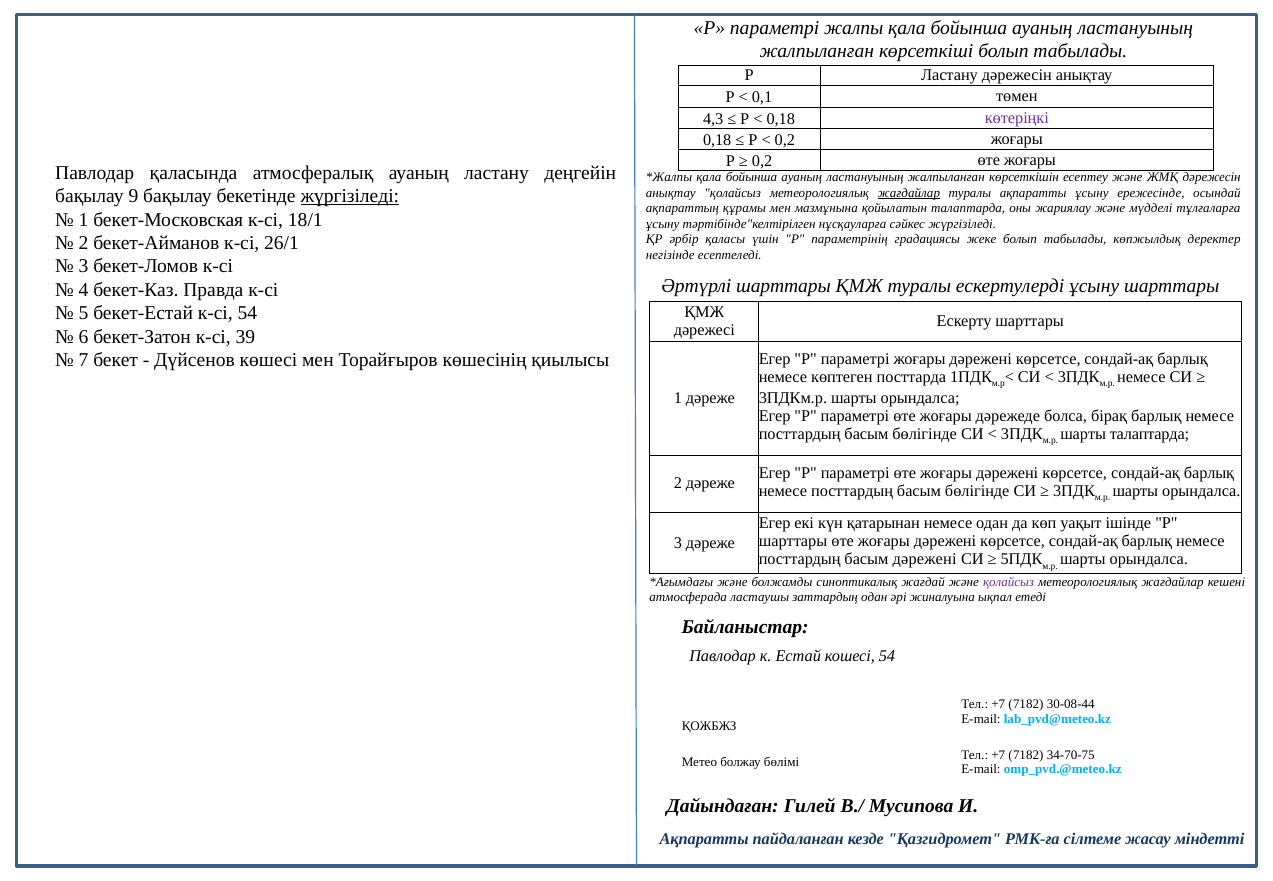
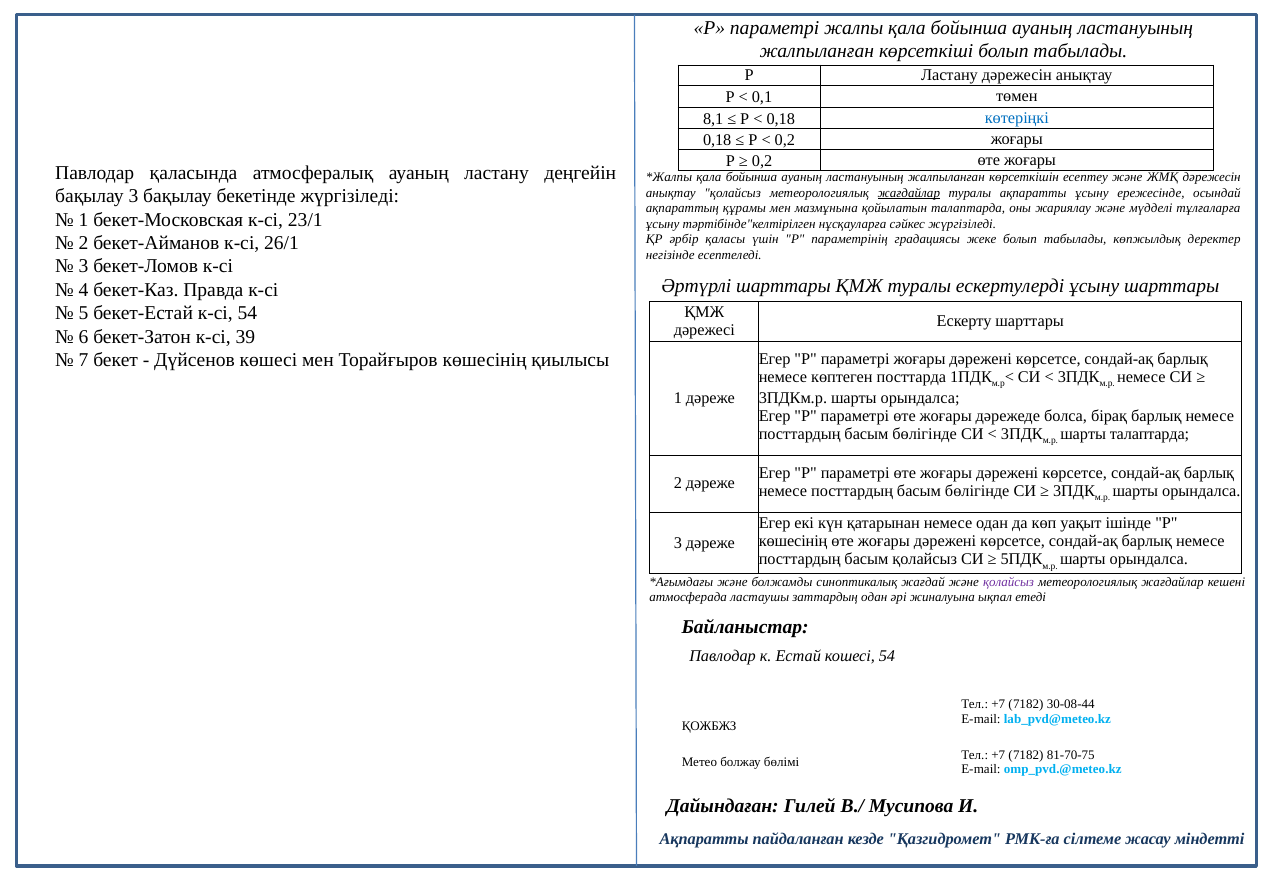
4,3: 4,3 -> 8,1 (713, 119)
көтеріңкі colour: purple -> blue (1017, 118)
бақылау 9: 9 -> 3 (133, 196)
жүргізіледі underline: present -> none (350, 196)
18/1: 18/1 -> 23/1 (305, 220)
шарттары: шарттары -> көшесінің (793, 542)
басым дәрежені: дәрежені -> қолайсыз (925, 560)
34-70-75: 34-70-75 -> 81-70-75 (1071, 755)
